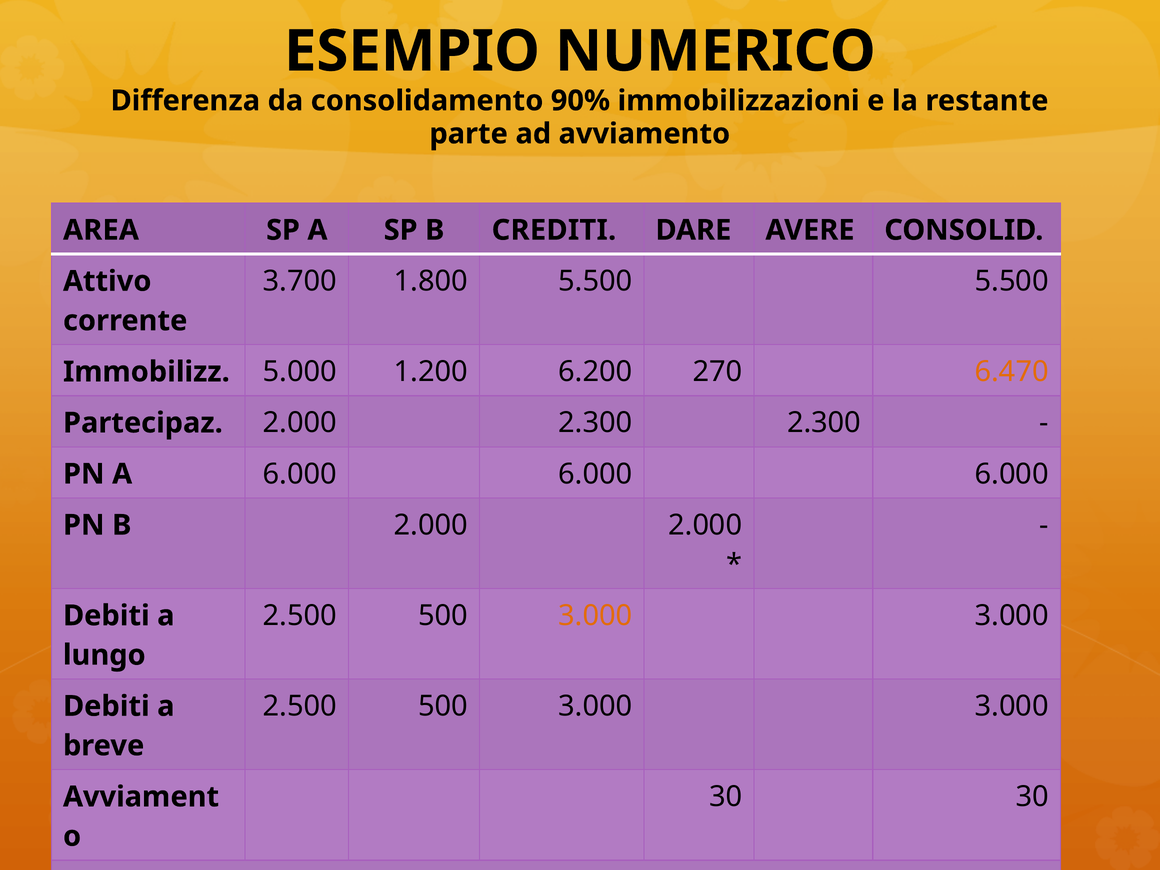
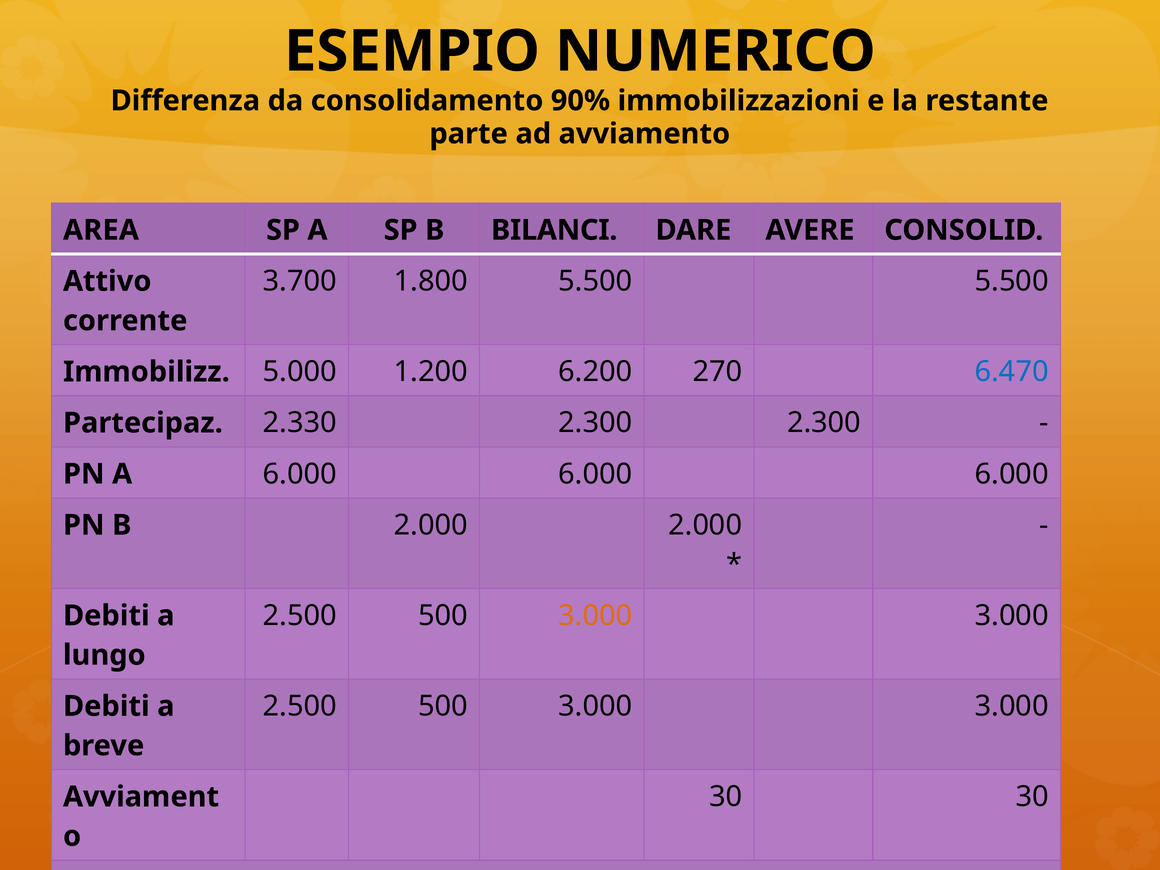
CREDITI: CREDITI -> BILANCI (554, 230)
6.470 colour: orange -> blue (1012, 372)
Partecipaz 2.000: 2.000 -> 2.330 (300, 423)
